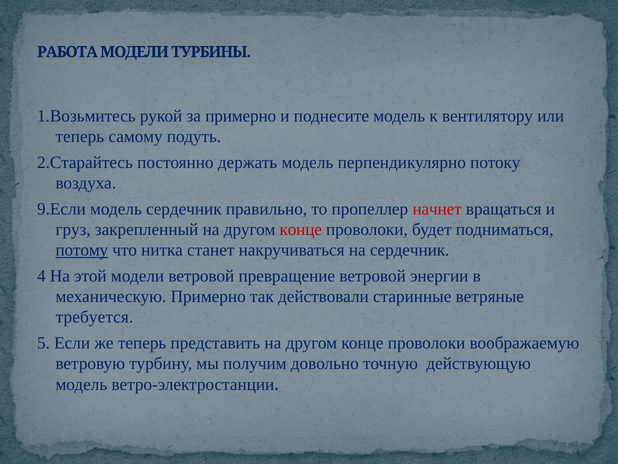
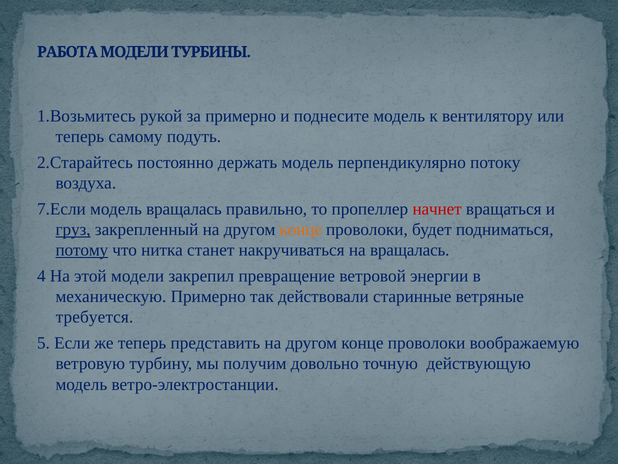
9.Если: 9.Если -> 7.Если (61, 209)
модель сердечник: сердечник -> вращалась (184, 209)
груз underline: none -> present (73, 229)
конце colour: red -> orange (301, 229)
на сердечник: сердечник -> вращалась (410, 250)
модели ветровой: ветровой -> закрепил (201, 276)
